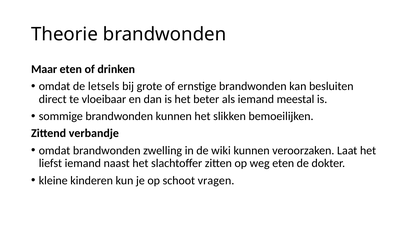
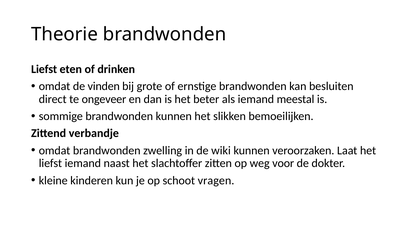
Maar: Maar -> Liefst (44, 69)
letsels: letsels -> vinden (104, 86)
vloeibaar: vloeibaar -> ongeveer (104, 99)
weg eten: eten -> voor (283, 163)
